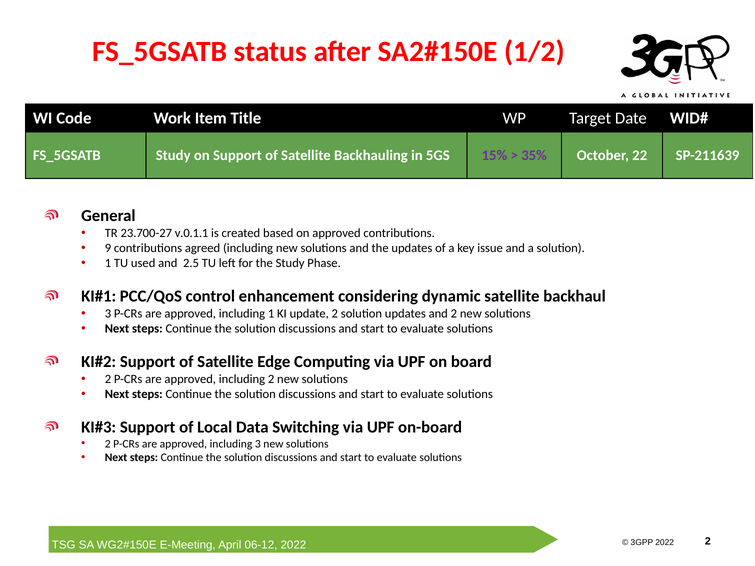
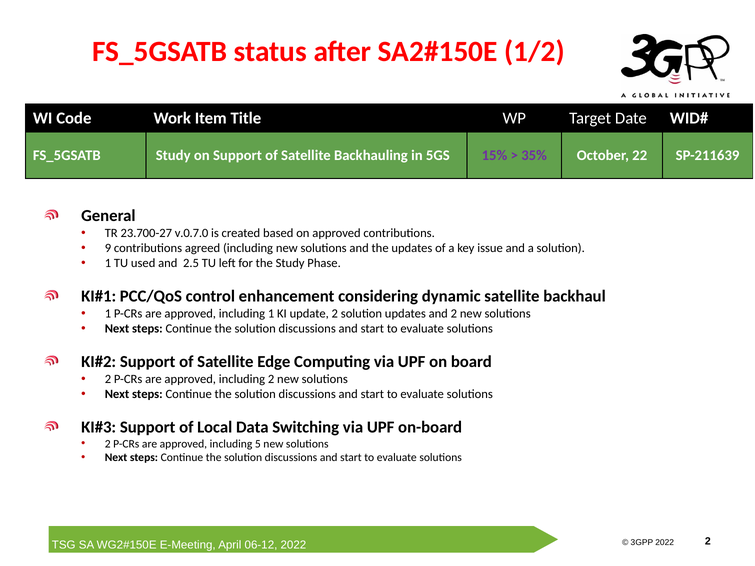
v.0.1.1: v.0.1.1 -> v.0.7.0 (192, 233)
3: 3 -> 1 (108, 314)
including 3: 3 -> 5 (258, 444)
